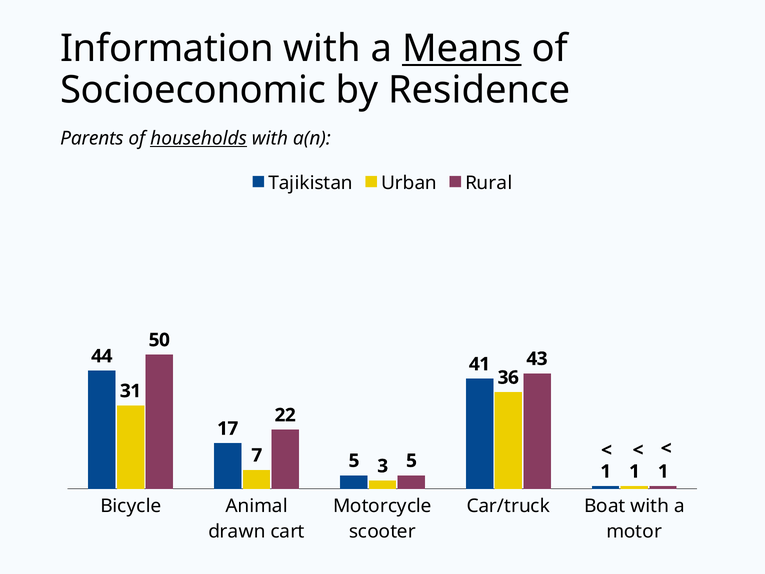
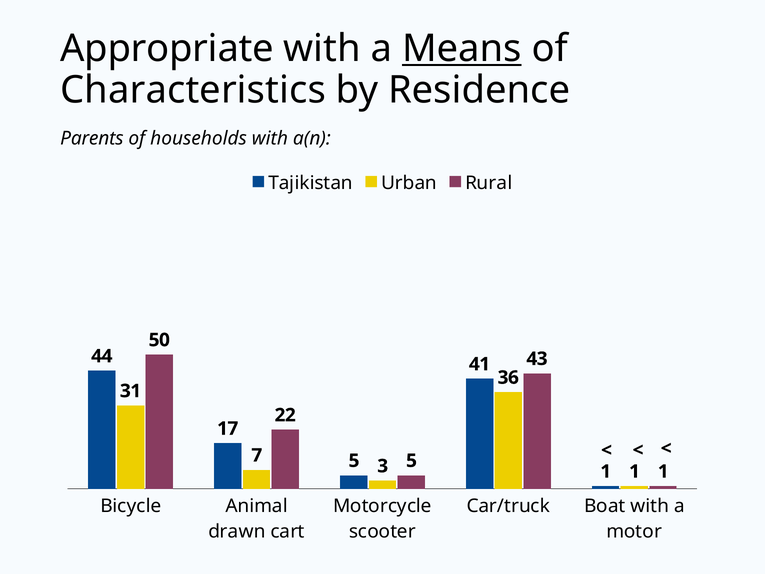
Information: Information -> Appropriate (167, 49)
Socioeconomic: Socioeconomic -> Characteristics (193, 90)
households underline: present -> none (199, 138)
